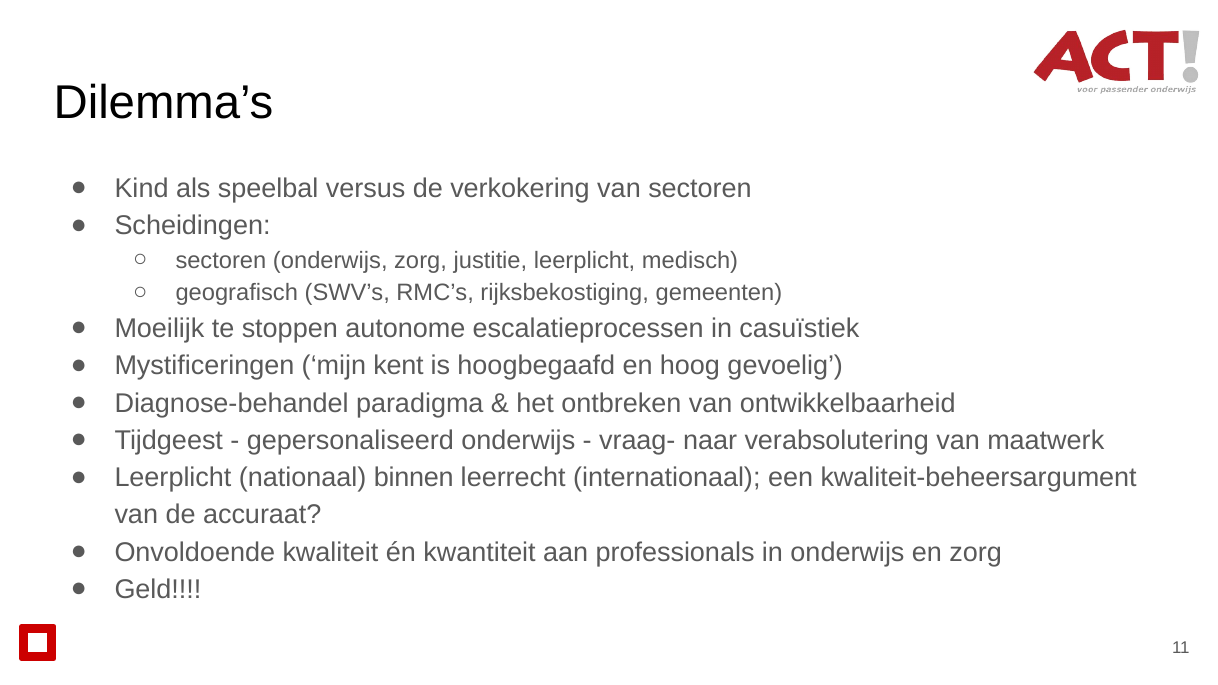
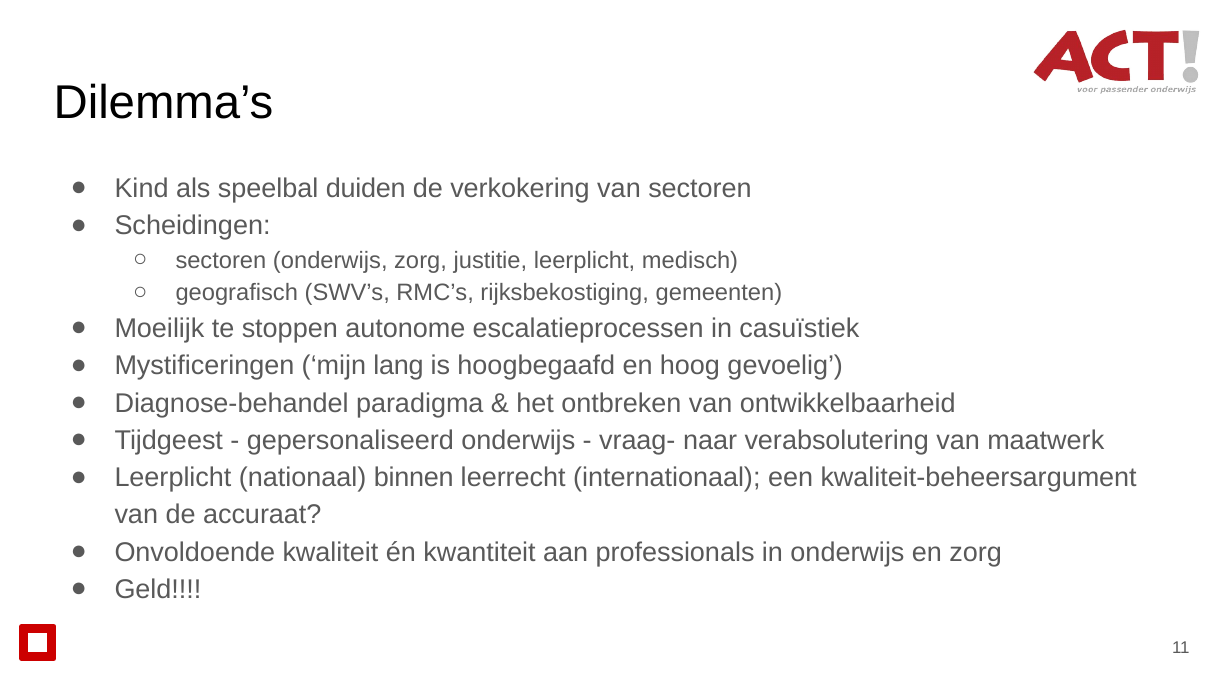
versus: versus -> duiden (366, 189)
kent: kent -> lang (398, 366)
